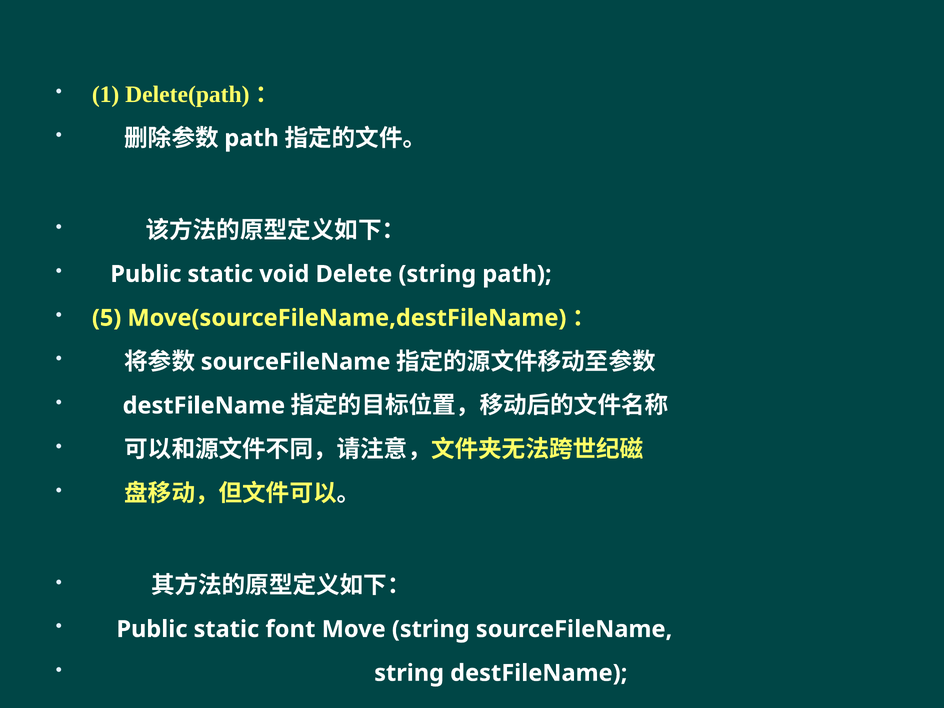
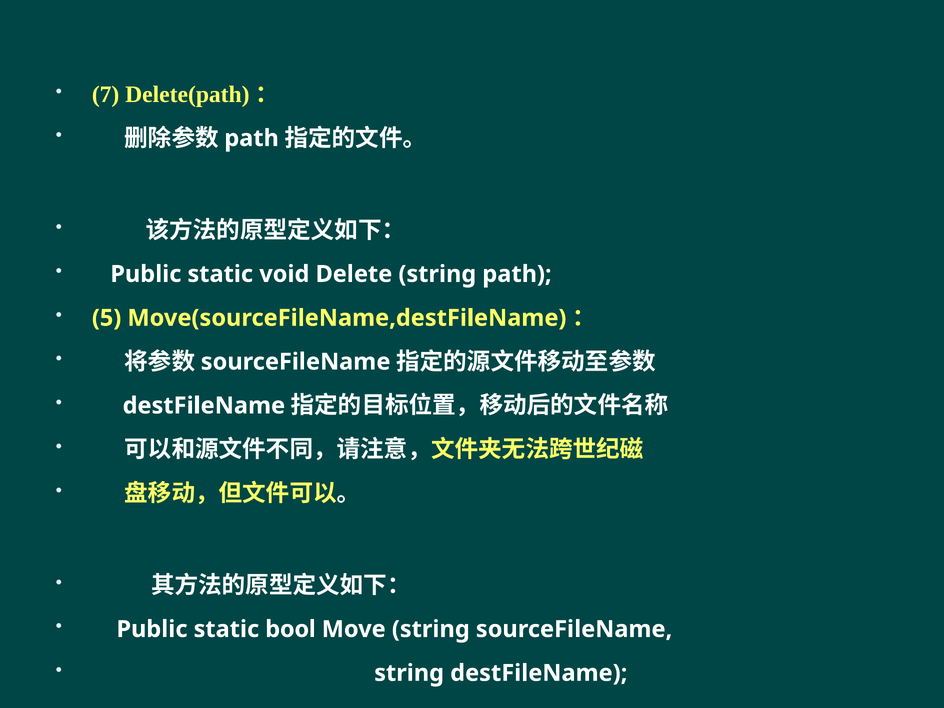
1: 1 -> 7 (106, 94)
font: font -> bool (291, 629)
